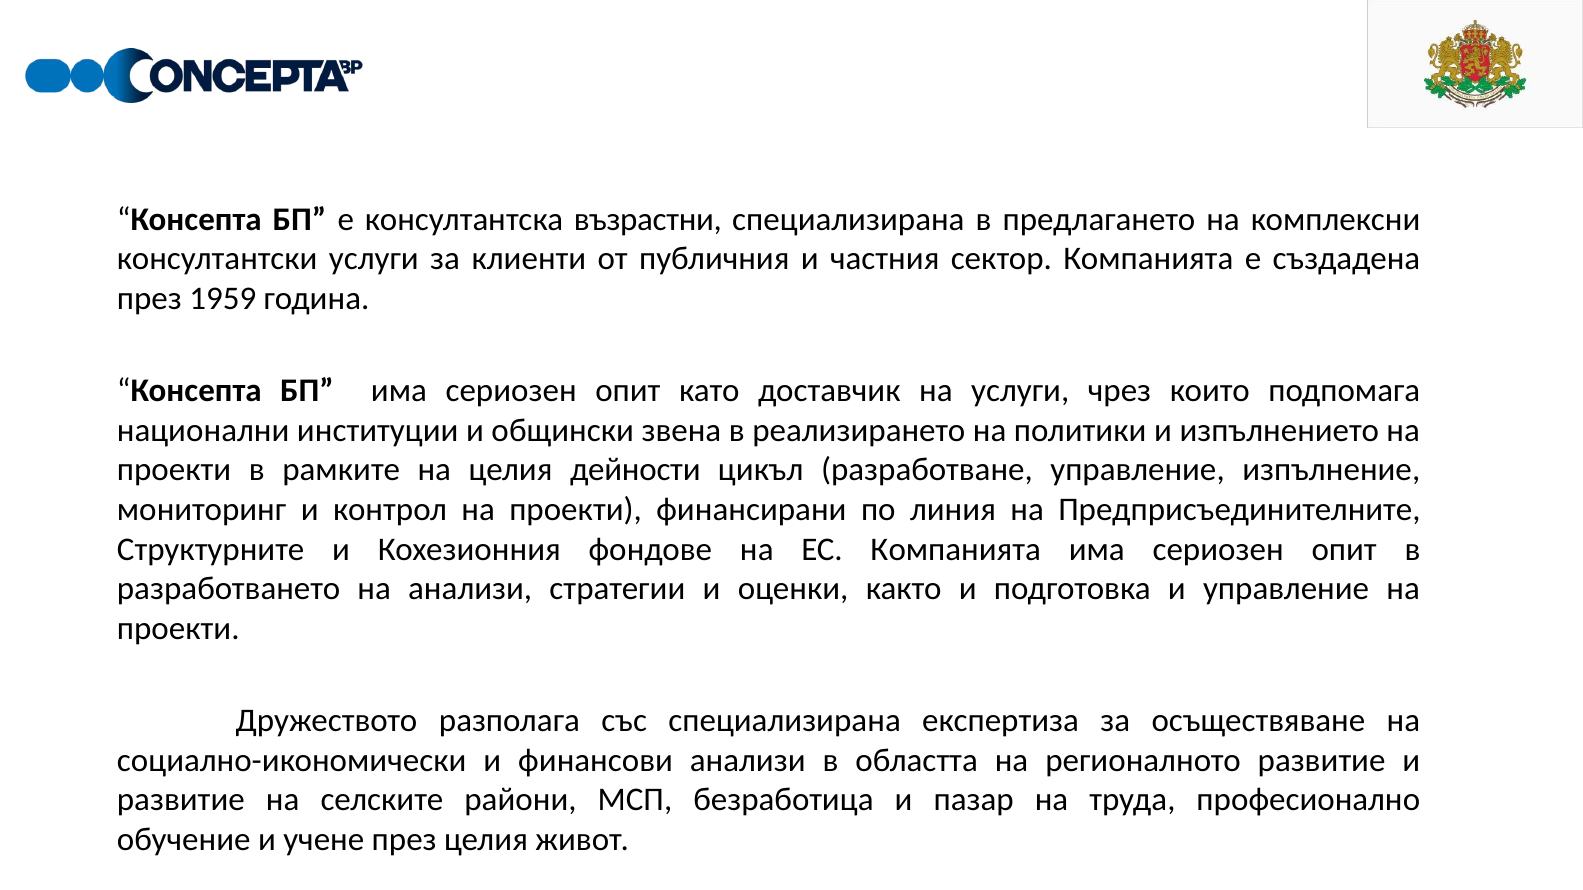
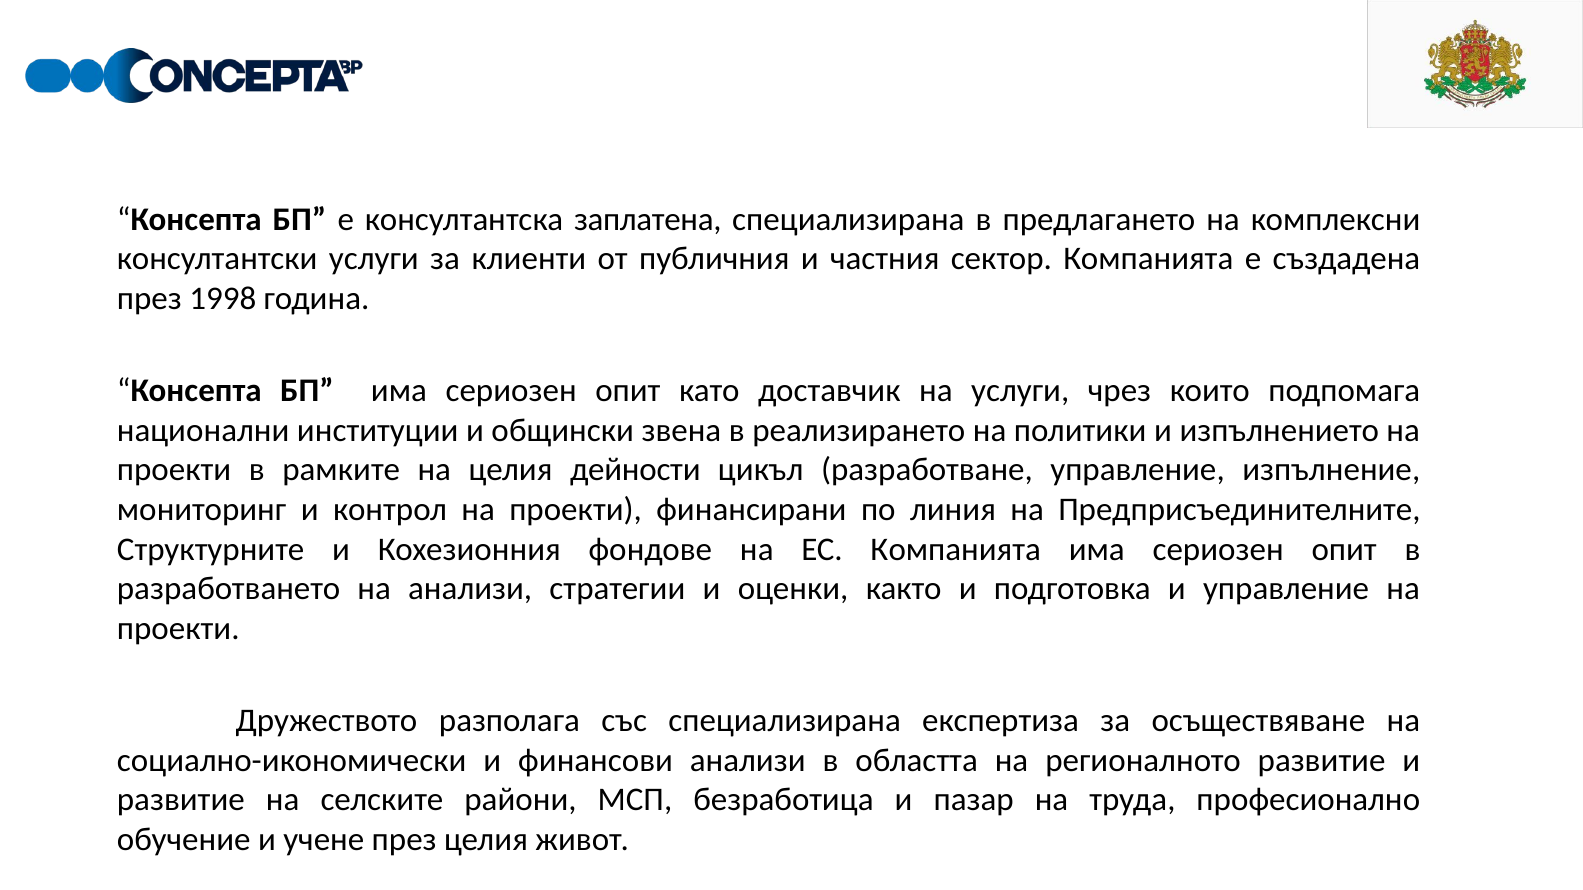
възрастни: възрастни -> заплатена (648, 220)
1959: 1959 -> 1998 (223, 299)
